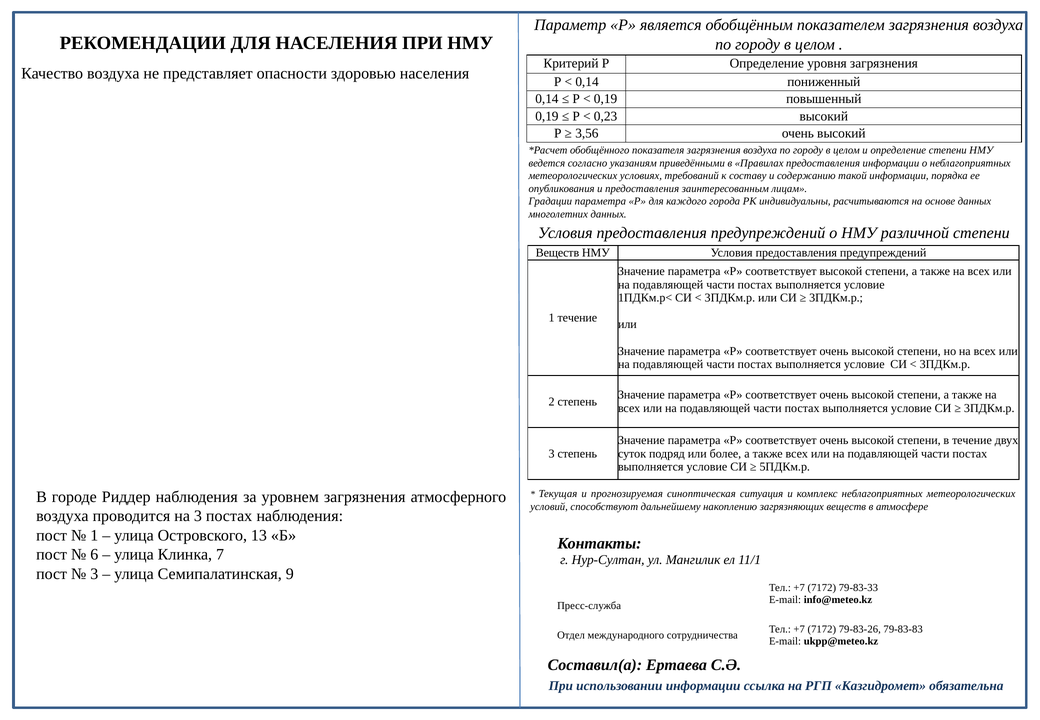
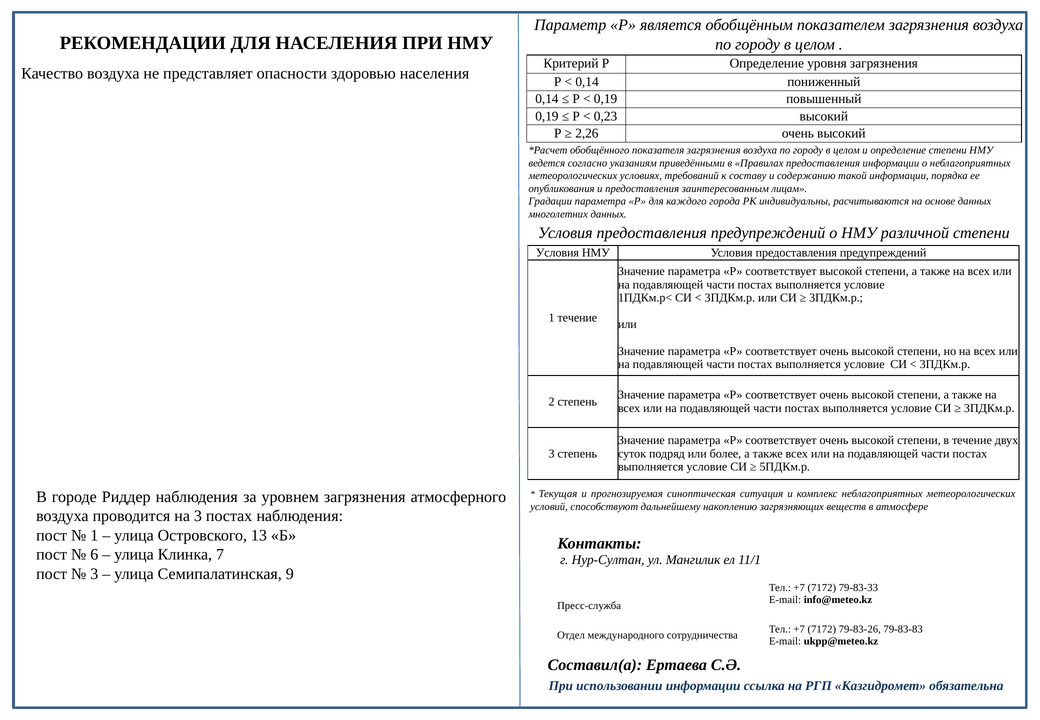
3,56: 3,56 -> 2,26 (587, 133)
Веществ: Веществ -> Условия (557, 253)
